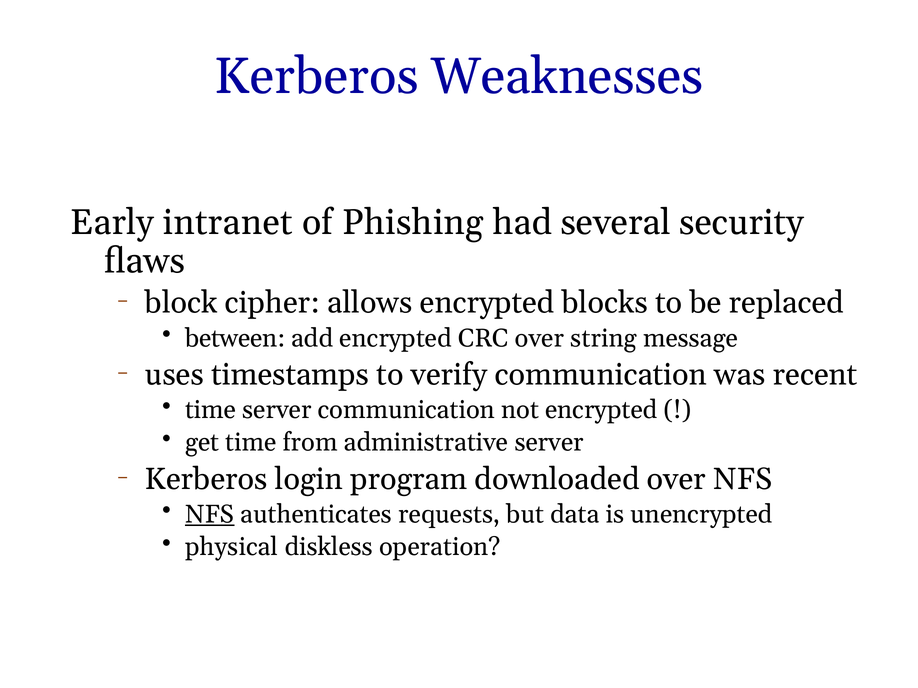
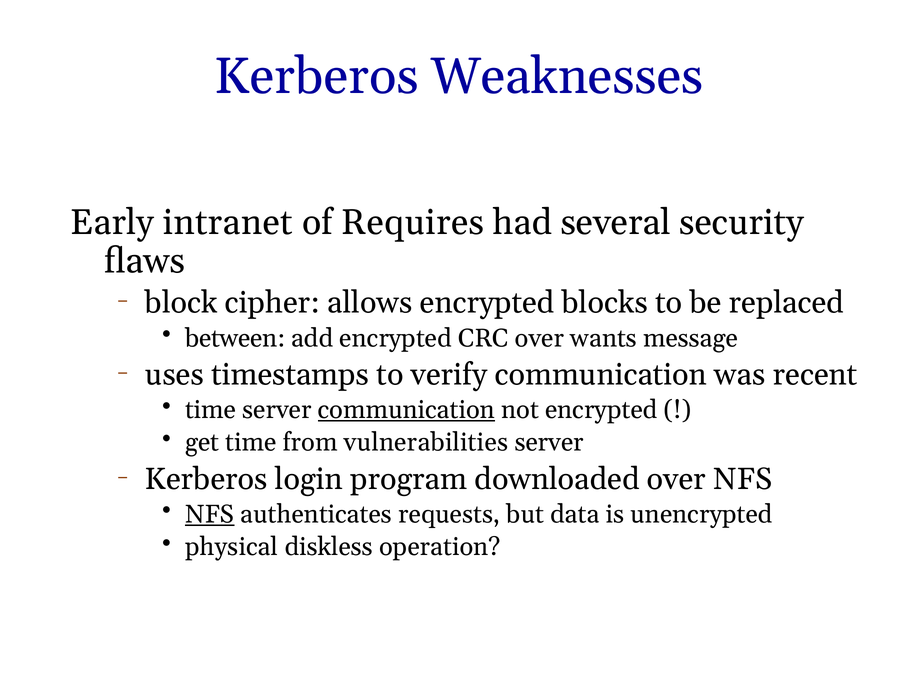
Phishing: Phishing -> Requires (413, 223)
string: string -> wants (604, 338)
communication underline: none -> present (406, 410)
administrative: administrative -> vulnerabilities (426, 443)
